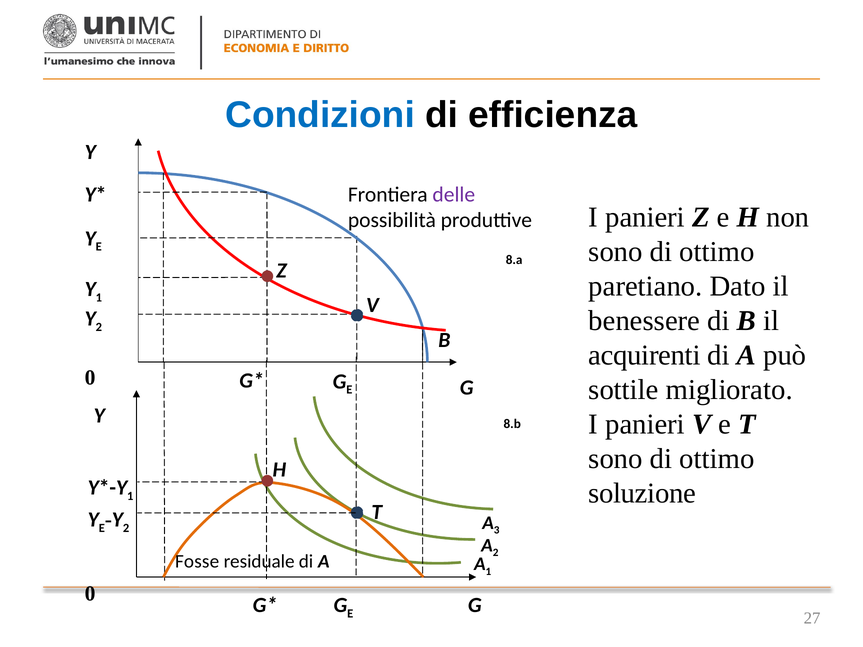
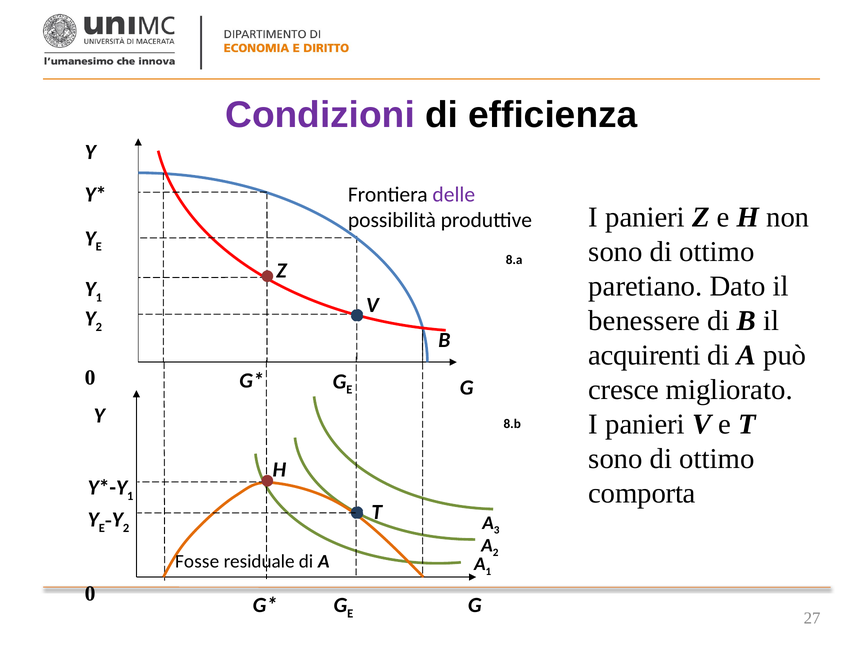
Condizioni colour: blue -> purple (320, 115)
sottile: sottile -> cresce (624, 390)
soluzione: soluzione -> comporta (642, 494)
